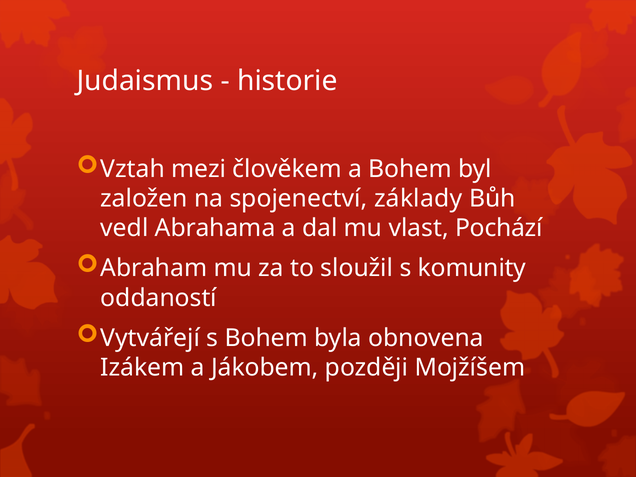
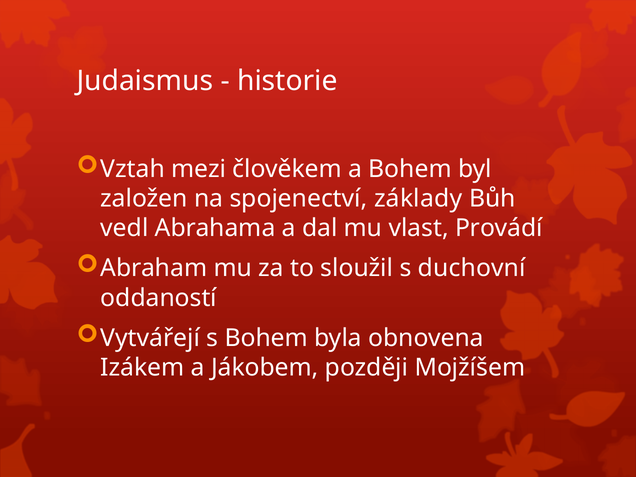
Pochází: Pochází -> Provádí (499, 228)
komunity: komunity -> duchovní (472, 268)
